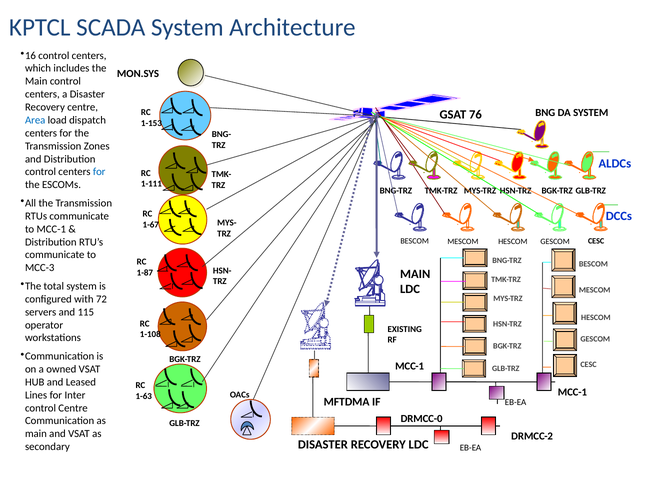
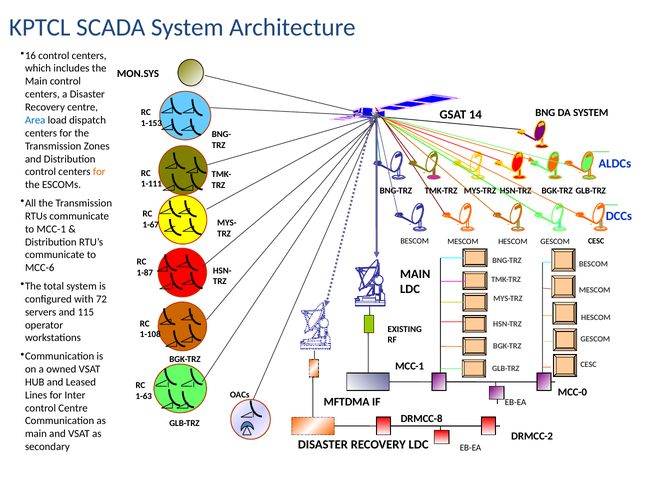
76: 76 -> 14 (475, 115)
for colour: blue -> orange (99, 172)
MCC-3: MCC-3 -> MCC-6 (40, 268)
MCC-1: MCC-1 -> MCC-0 (572, 392)
DRMCC-0: DRMCC-0 -> DRMCC-8 (422, 419)
